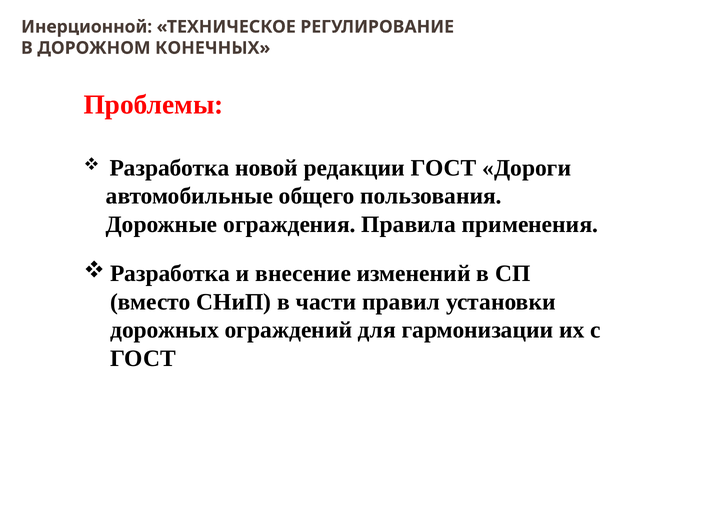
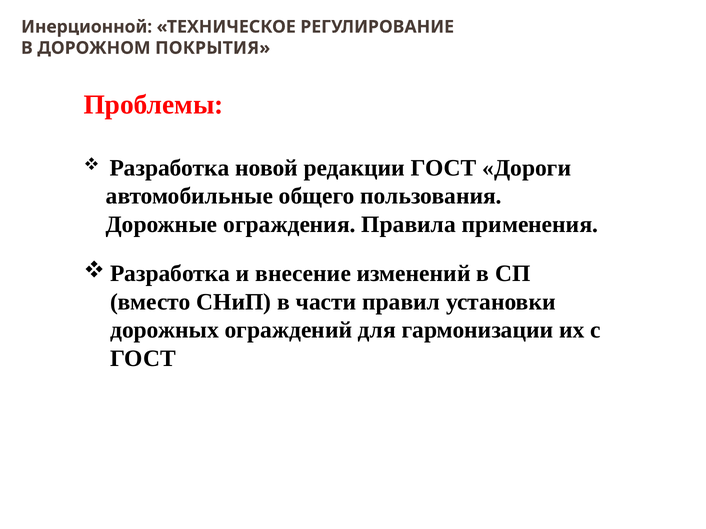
КОНЕЧНЫХ: КОНЕЧНЫХ -> ПОКРЫТИЯ (213, 48)
